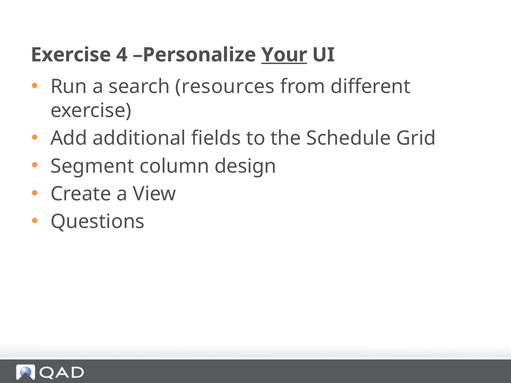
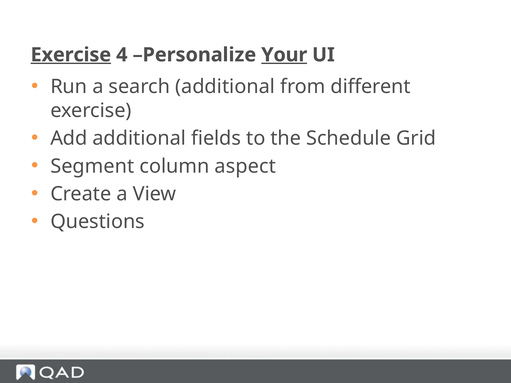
Exercise underline: none -> present (71, 55)
search resources: resources -> additional (225, 87)
design: design -> aspect (245, 166)
